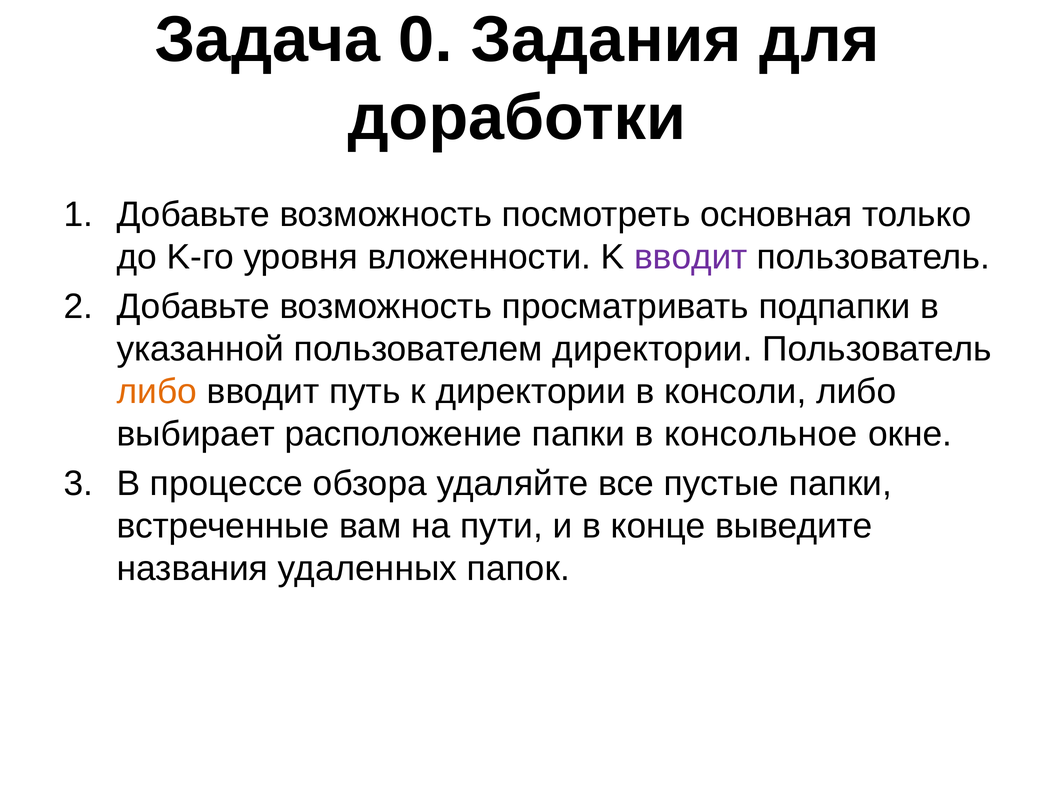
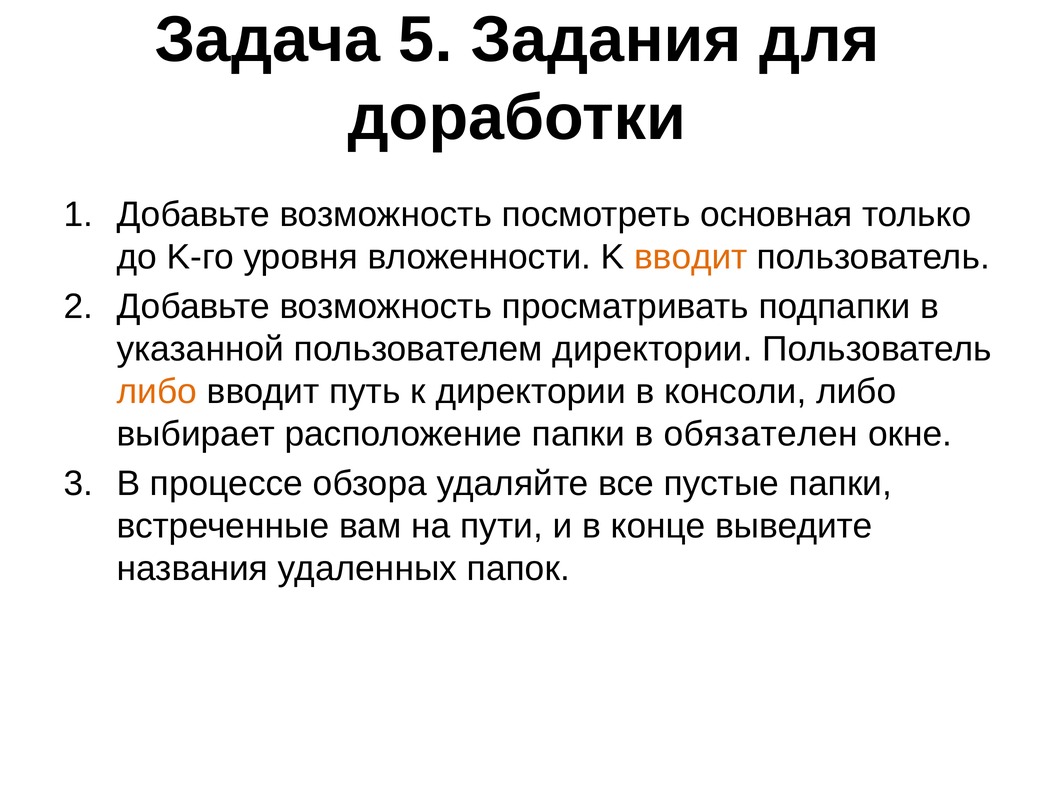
0: 0 -> 5 (425, 40)
вводит colour: purple -> orange (691, 257)
консольное: консольное -> обязателен (761, 434)
